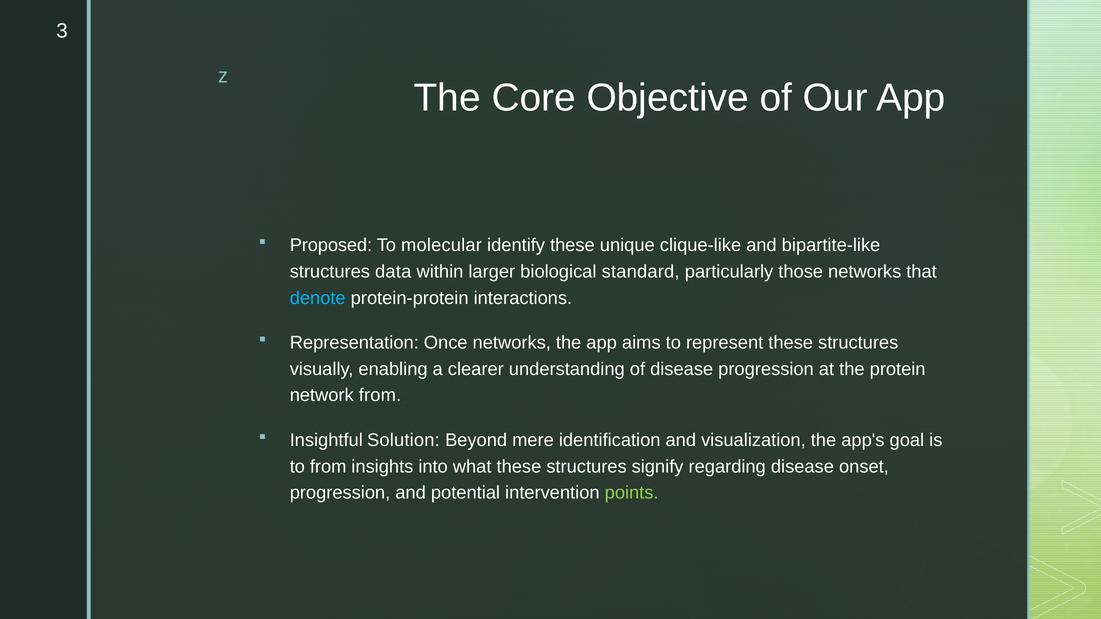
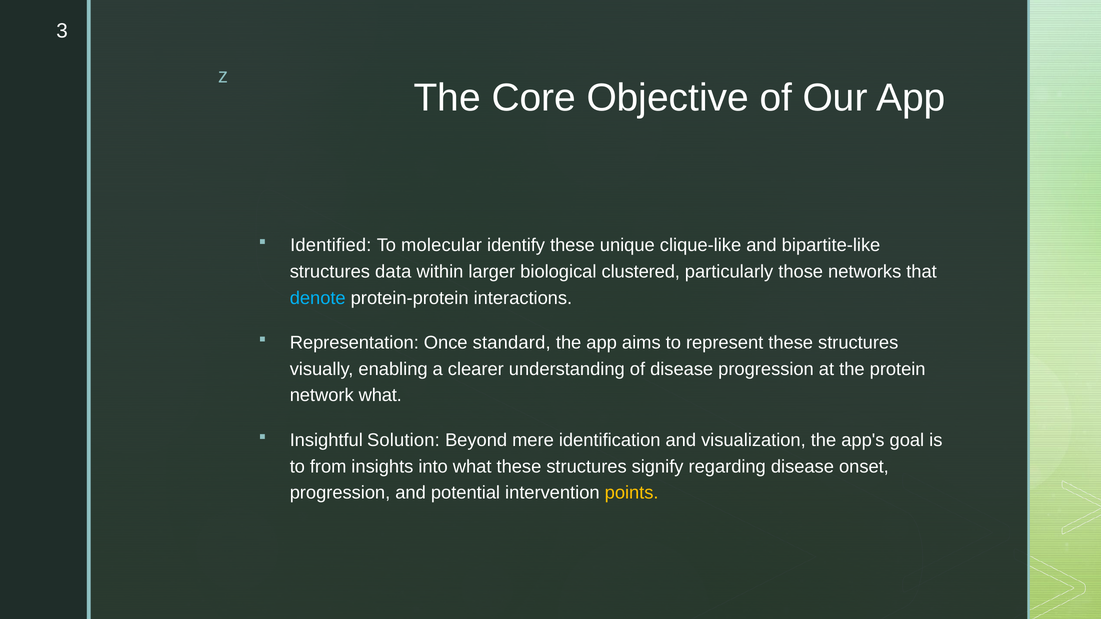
Proposed: Proposed -> Identified (331, 245)
standard: standard -> clustered (641, 272)
Once networks: networks -> standard (512, 343)
network from: from -> what (380, 396)
points colour: light green -> yellow (632, 493)
